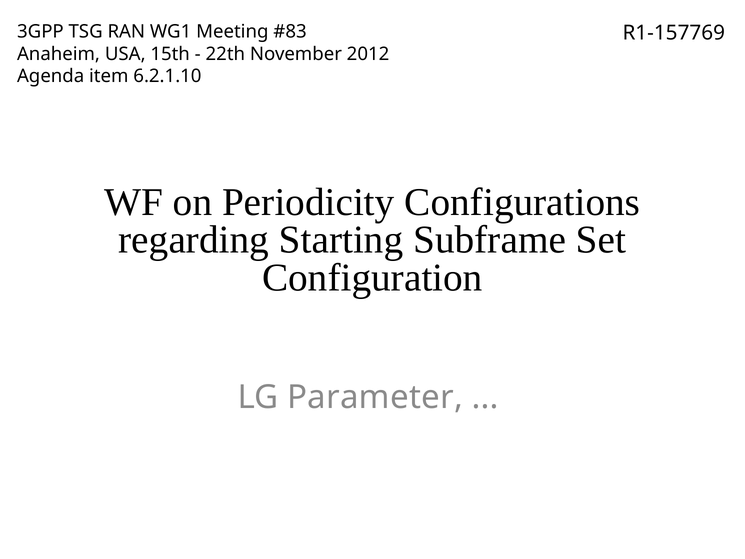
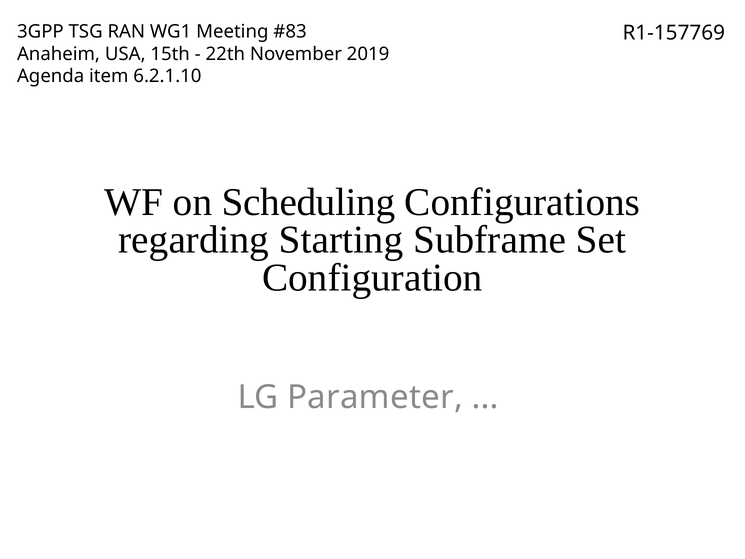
2012: 2012 -> 2019 (368, 54)
Periodicity: Periodicity -> Scheduling (309, 202)
